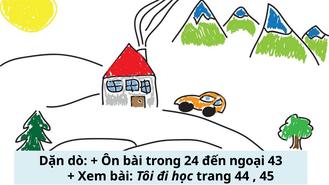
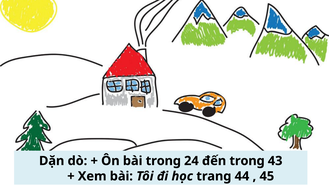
đến ngoại: ngoại -> trong (247, 161)
